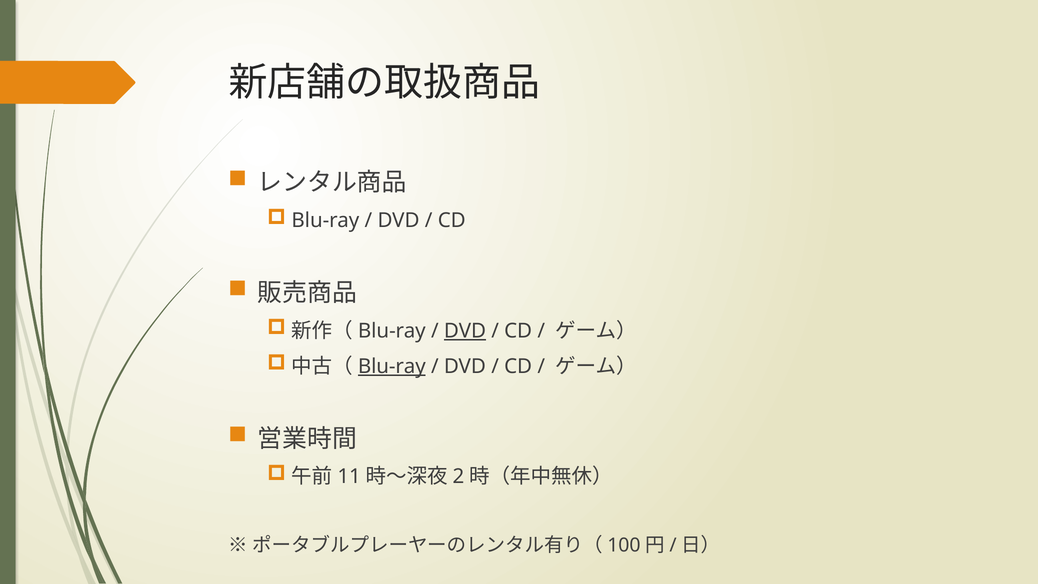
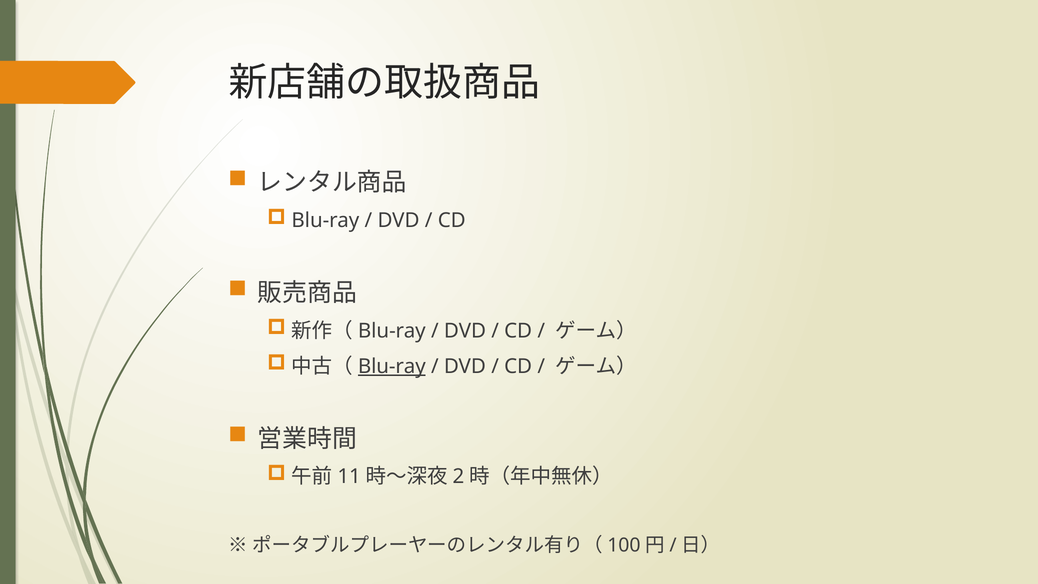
DVD underline: present -> none (465, 331)
